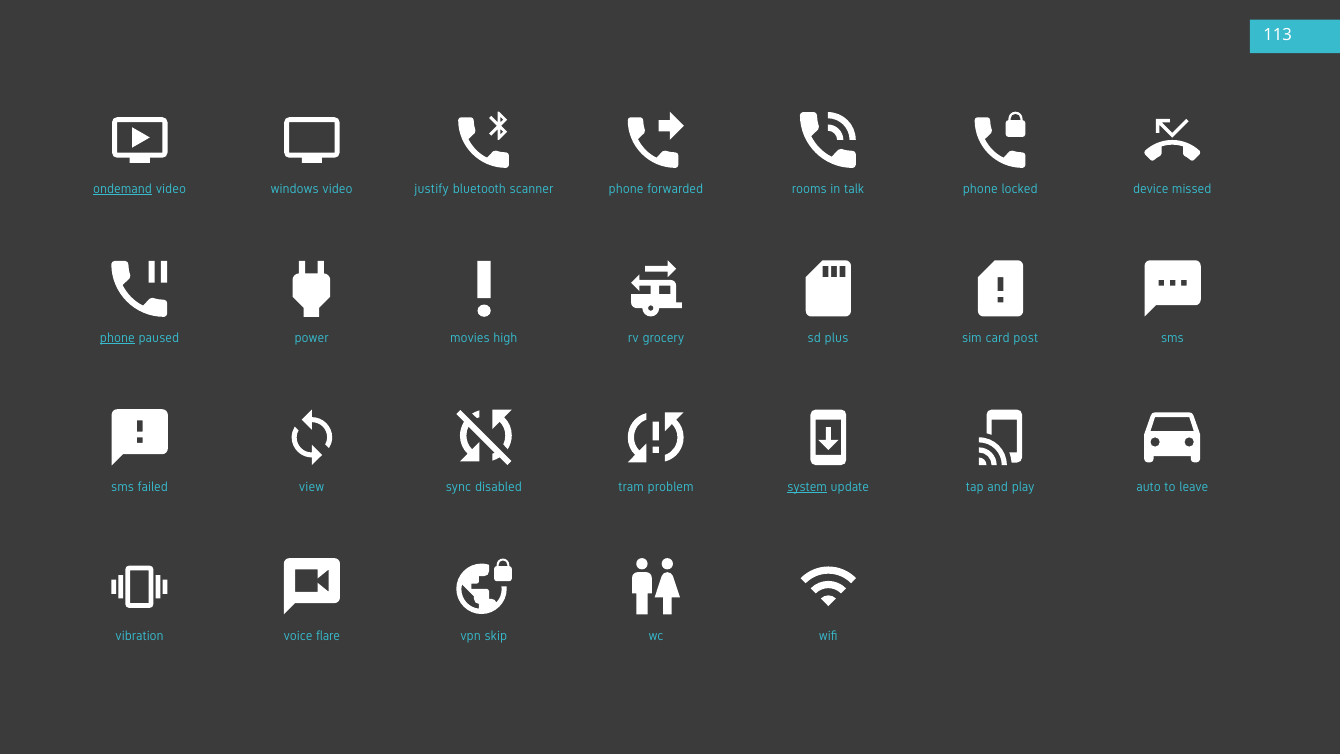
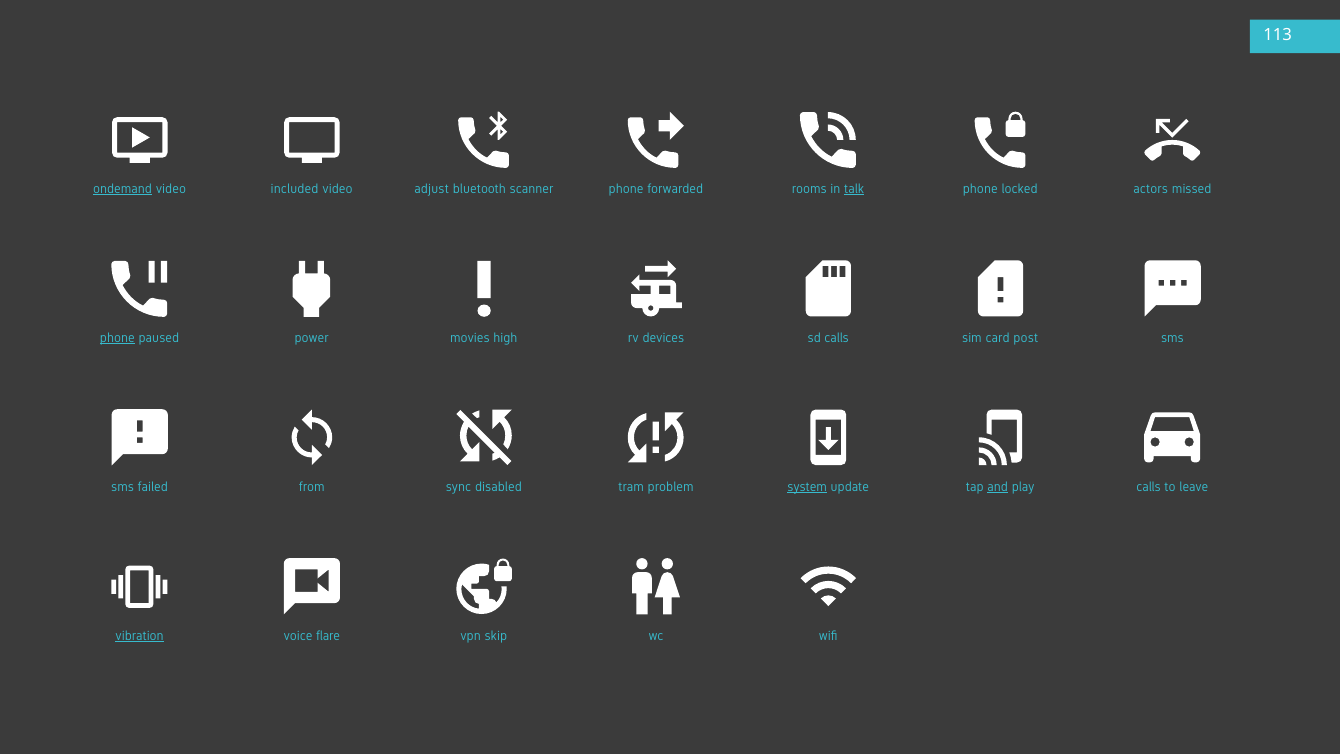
windows: windows -> included (295, 189)
justify: justify -> adjust (432, 189)
talk underline: none -> present (854, 189)
device: device -> actors (1151, 189)
grocery: grocery -> devices (663, 338)
sd plus: plus -> calls (837, 338)
view: view -> from (312, 487)
and underline: none -> present (998, 487)
play auto: auto -> calls (1149, 487)
vibration underline: none -> present (140, 635)
